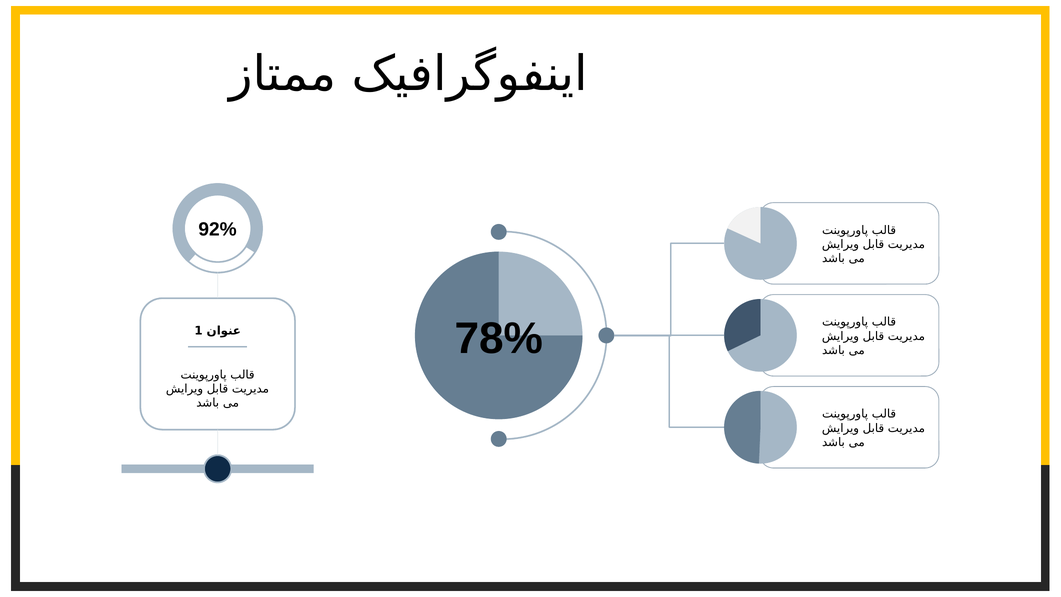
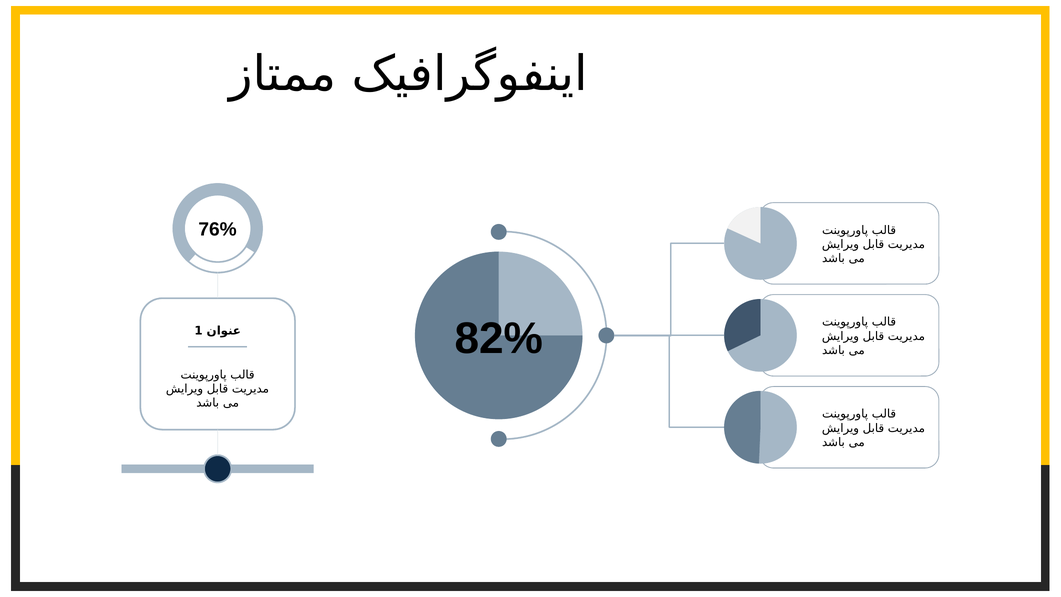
92%: 92% -> 76% (218, 230)
78%: 78% -> 82% (499, 338)
